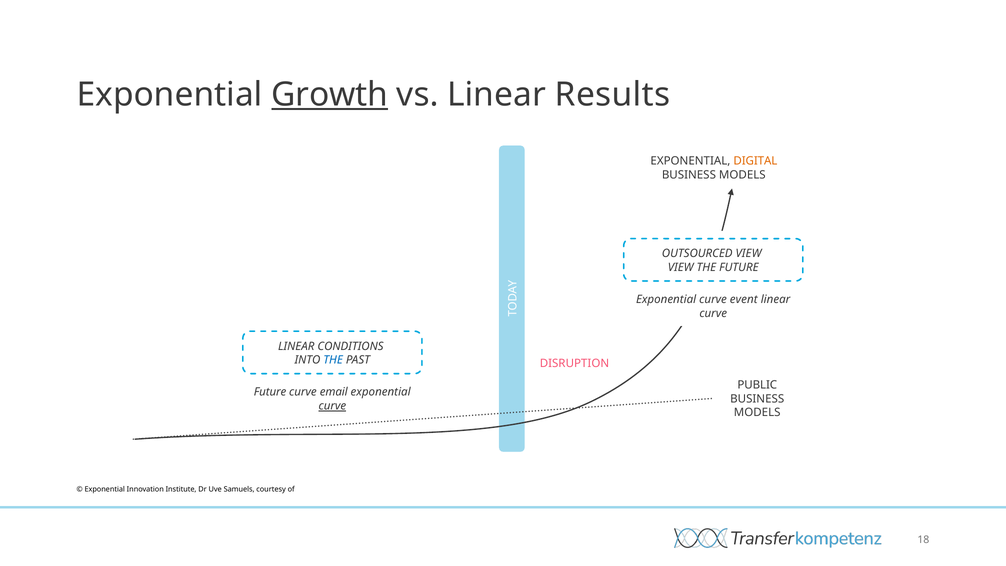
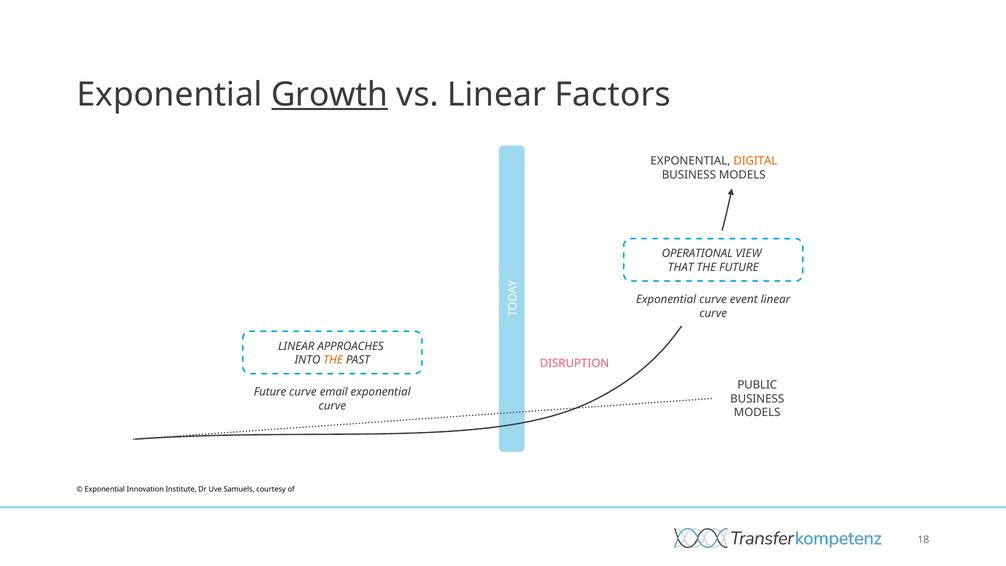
Results: Results -> Factors (613, 94)
OUTSOURCED: OUTSOURCED -> OPERATIONAL (697, 254)
VIEW: VIEW -> THAT (681, 267)
CONDITIONS: CONDITIONS -> APPROACHES (351, 346)
THE colour: blue -> orange (333, 360)
curve underline: present -> none (332, 406)
